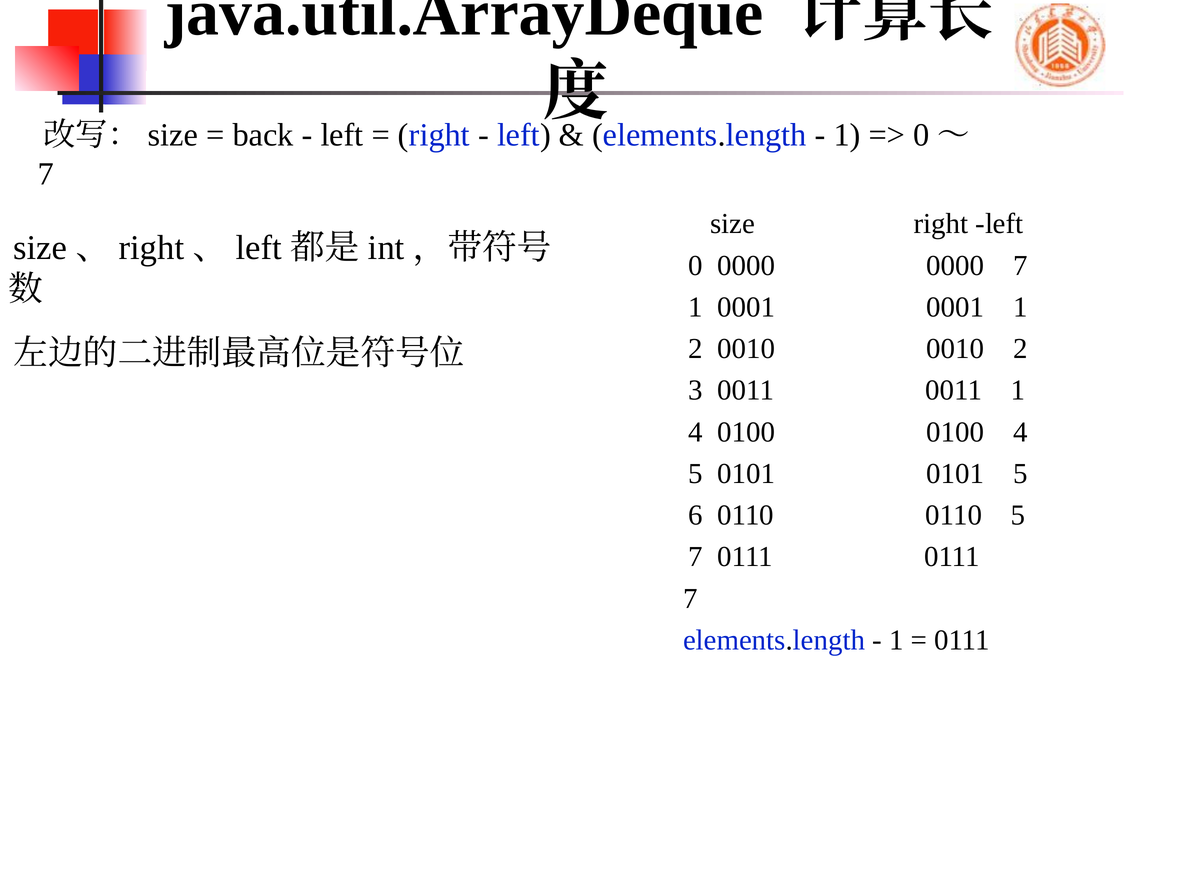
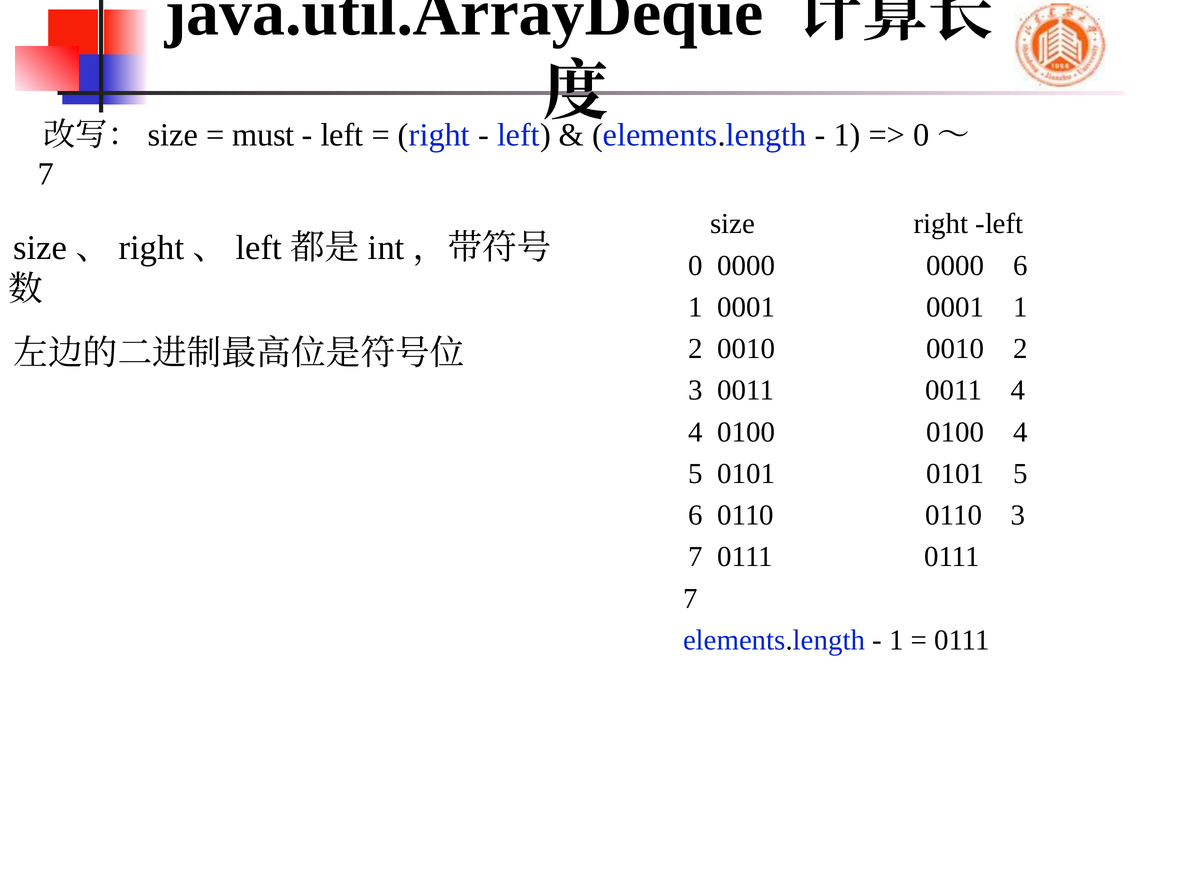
back: back -> must (263, 135)
0000 7: 7 -> 6 (1020, 265)
0011 1: 1 -> 4 (1018, 390)
0110 5: 5 -> 3 (1018, 515)
